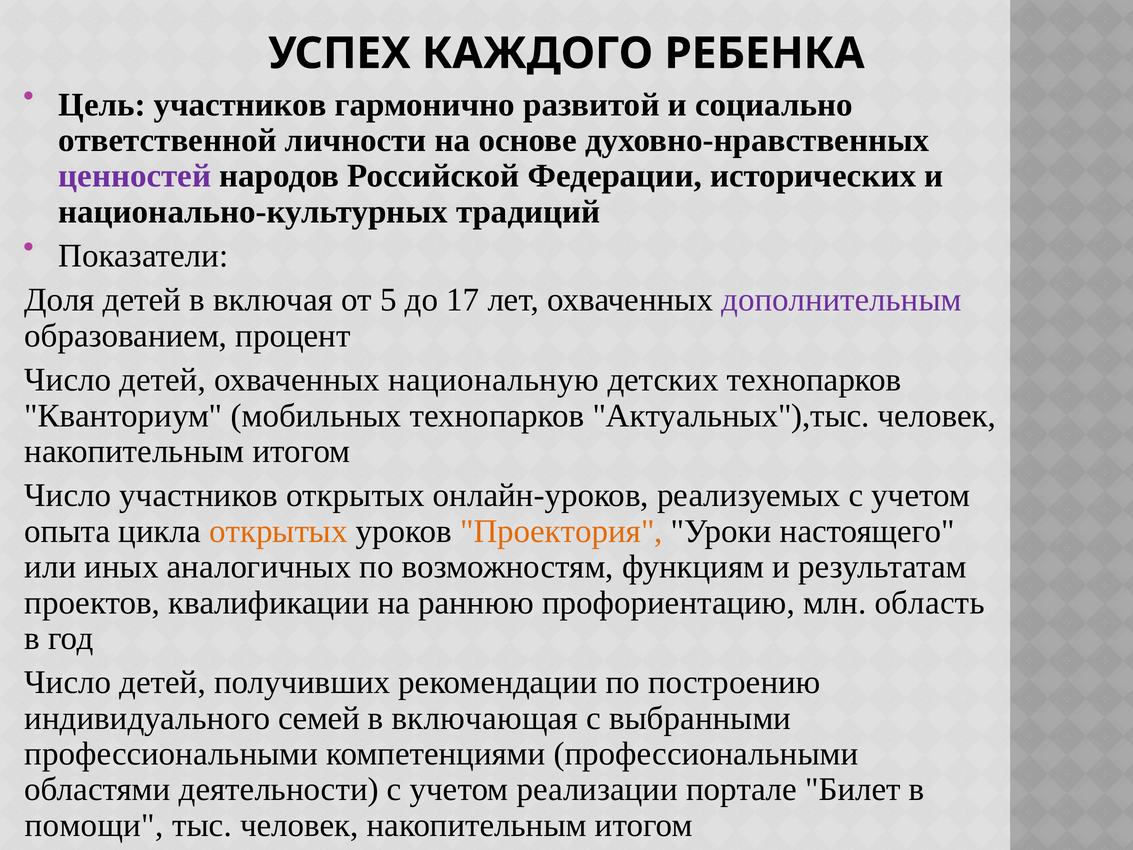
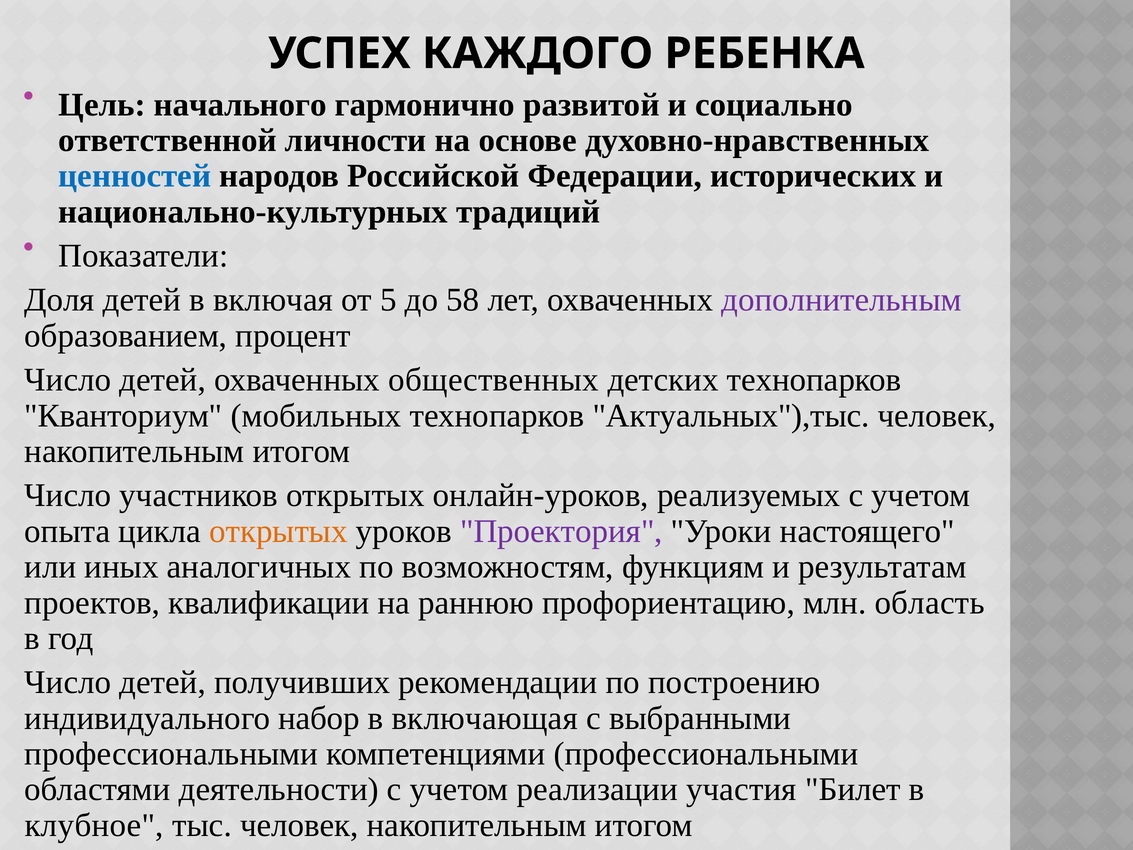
Цель участников: участников -> начального (240, 105)
ценностей colour: purple -> blue (135, 176)
17: 17 -> 58 (463, 300)
национальную: национальную -> общественных (494, 380)
Проектория colour: orange -> purple (561, 531)
семей: семей -> набор (319, 718)
портале: портале -> участия (741, 789)
помощи: помощи -> клубное (94, 825)
